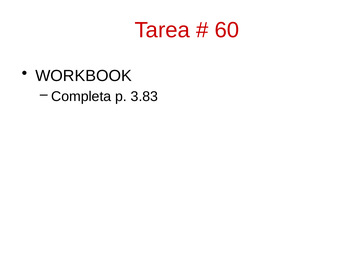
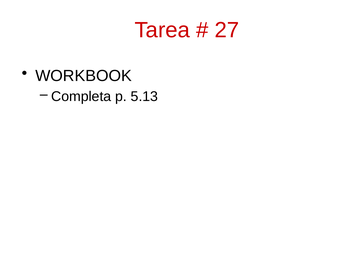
60: 60 -> 27 (227, 30)
3.83: 3.83 -> 5.13 (144, 97)
